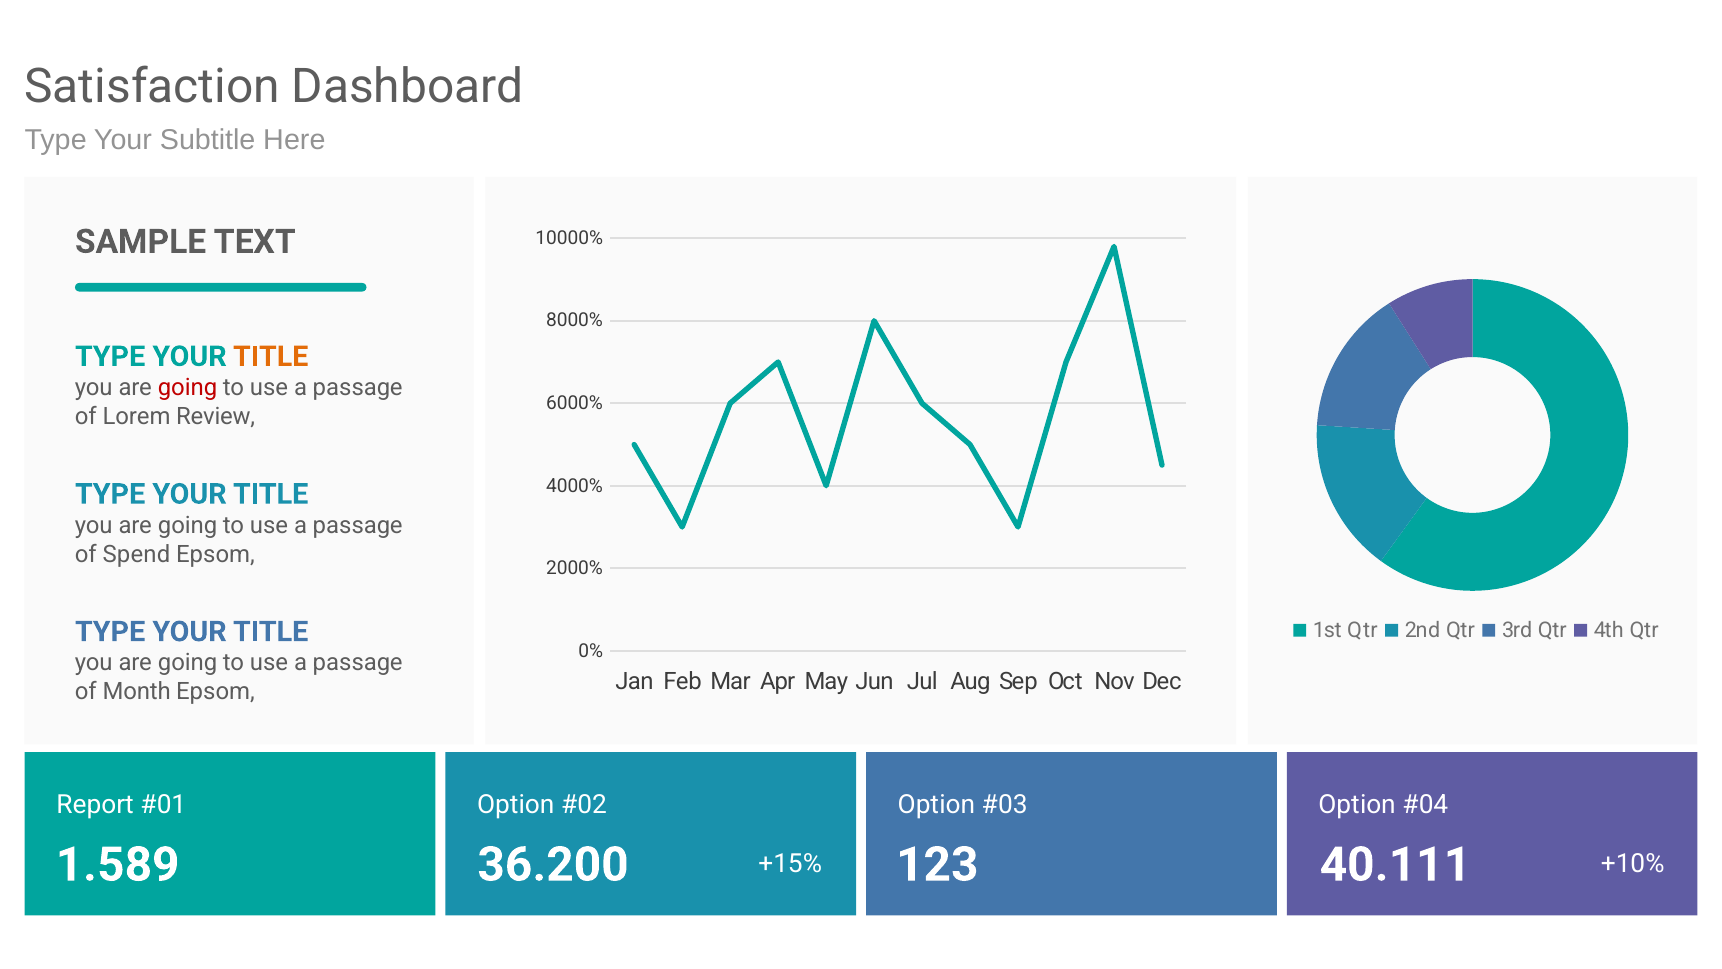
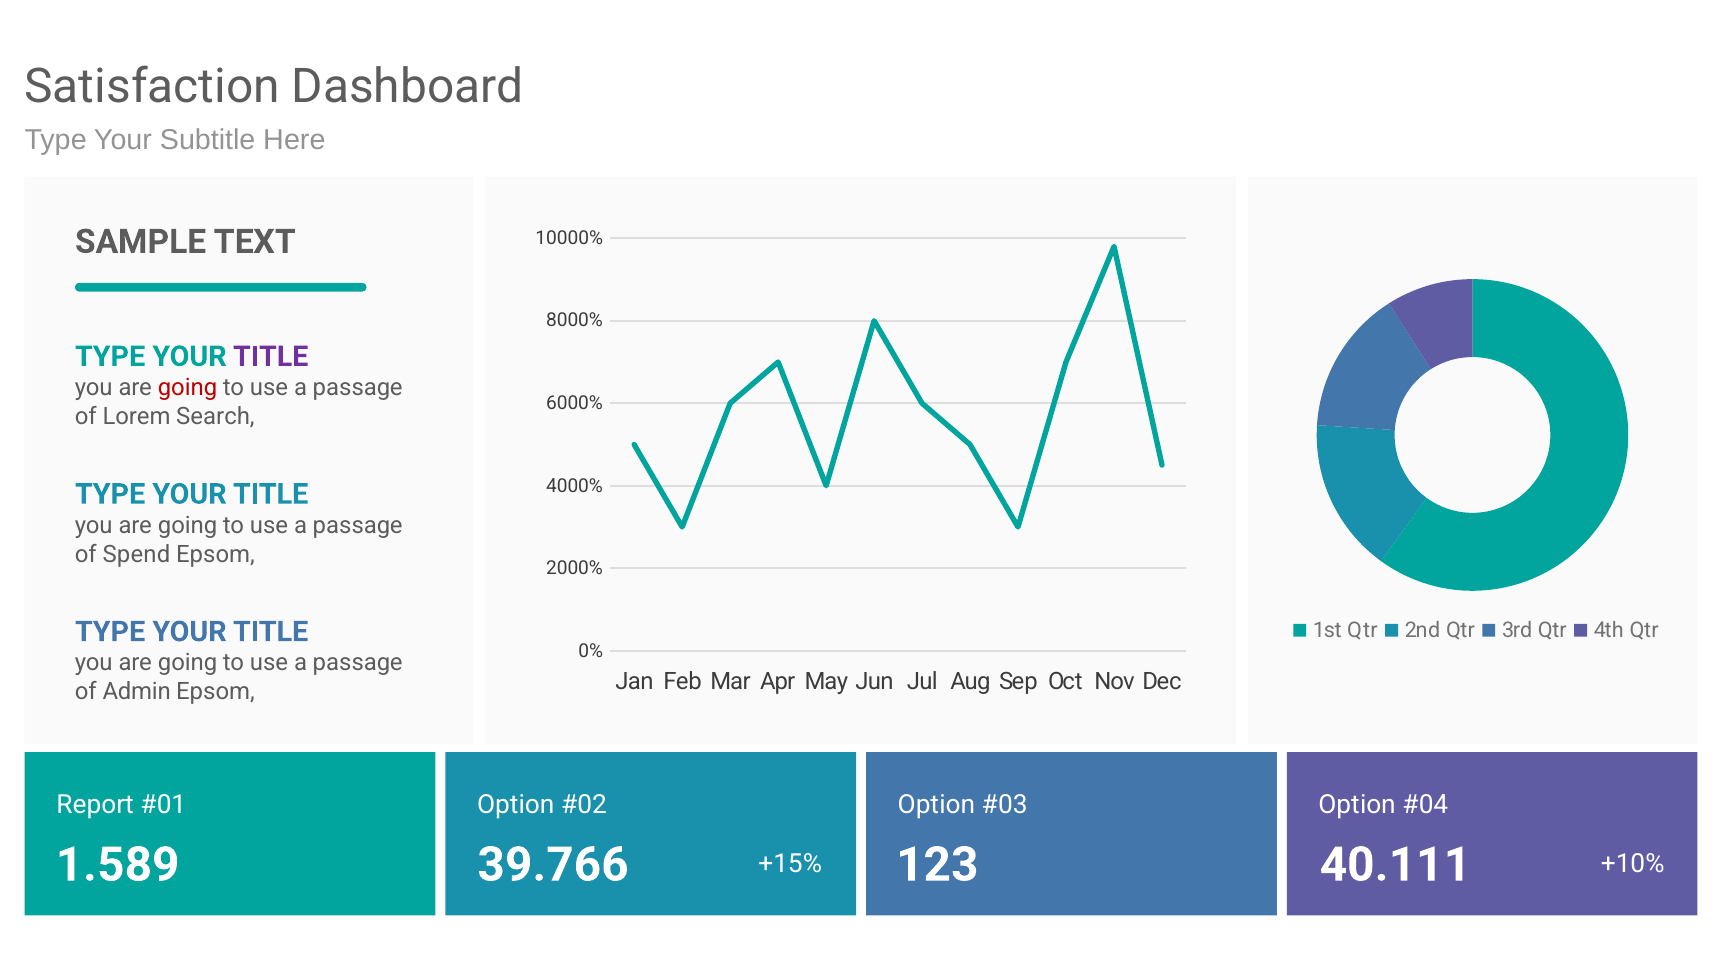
TITLE colour: orange -> purple (271, 356)
Review: Review -> Search (215, 416)
Month: Month -> Admin (137, 692)
36.200: 36.200 -> 39.766 (553, 864)
